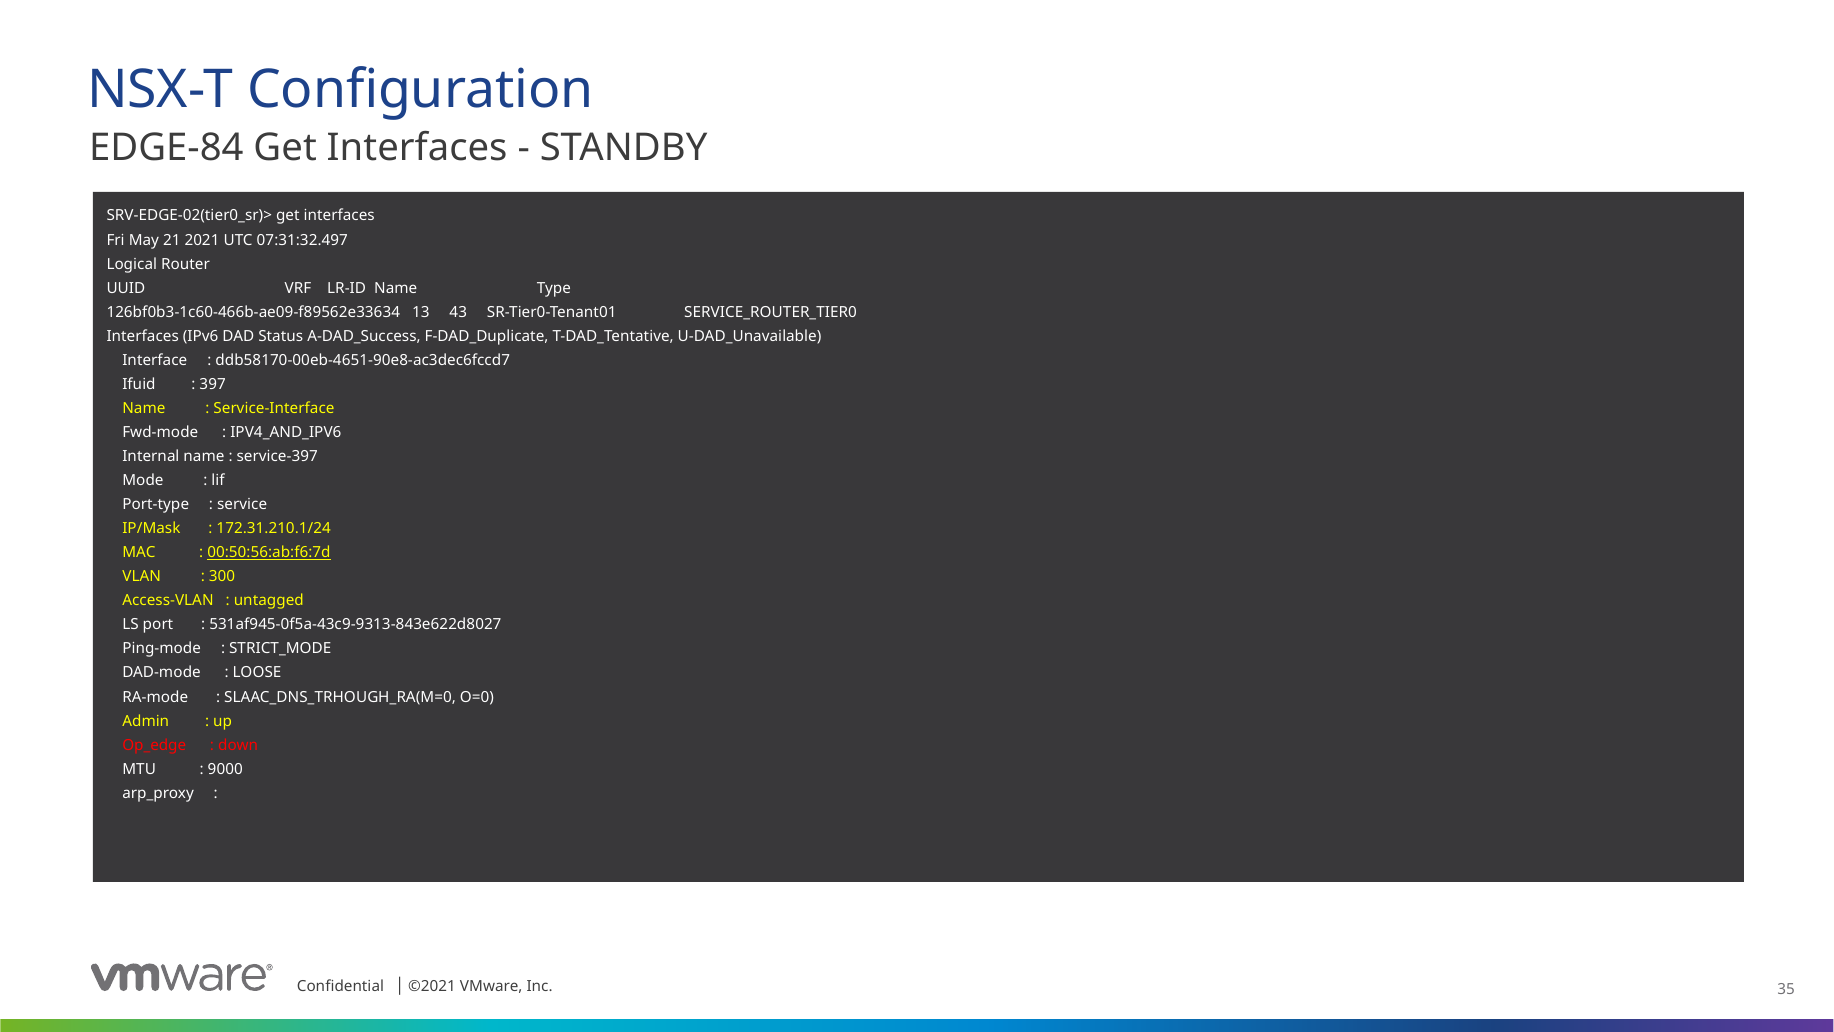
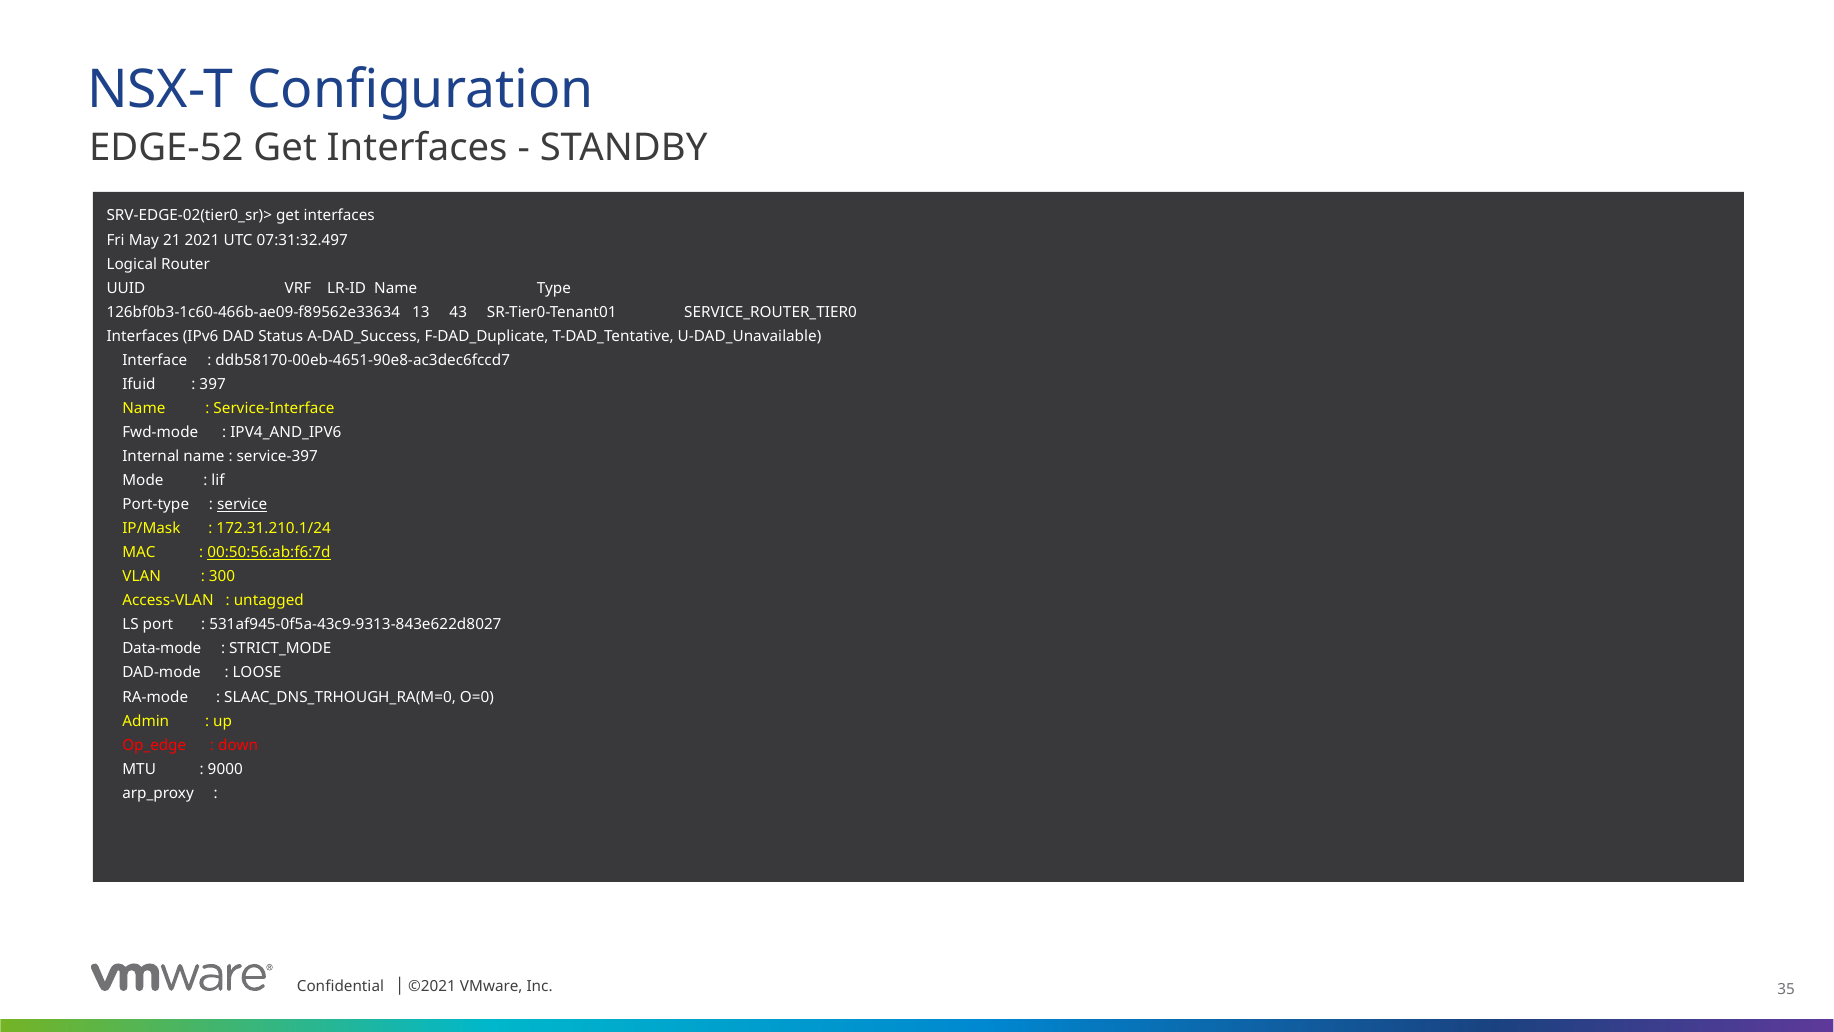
EDGE-84: EDGE-84 -> EDGE-52 (166, 148)
service underline: none -> present (242, 505)
Ping-mode: Ping-mode -> Data-mode (162, 649)
